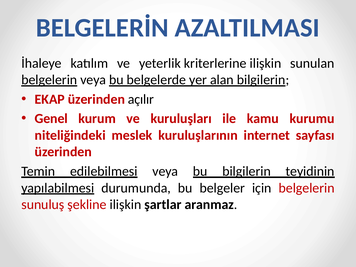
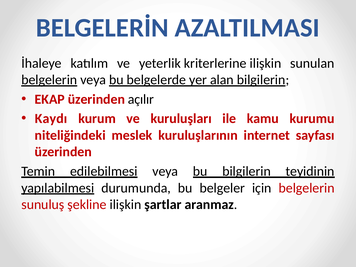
Genel: Genel -> Kaydı (51, 119)
